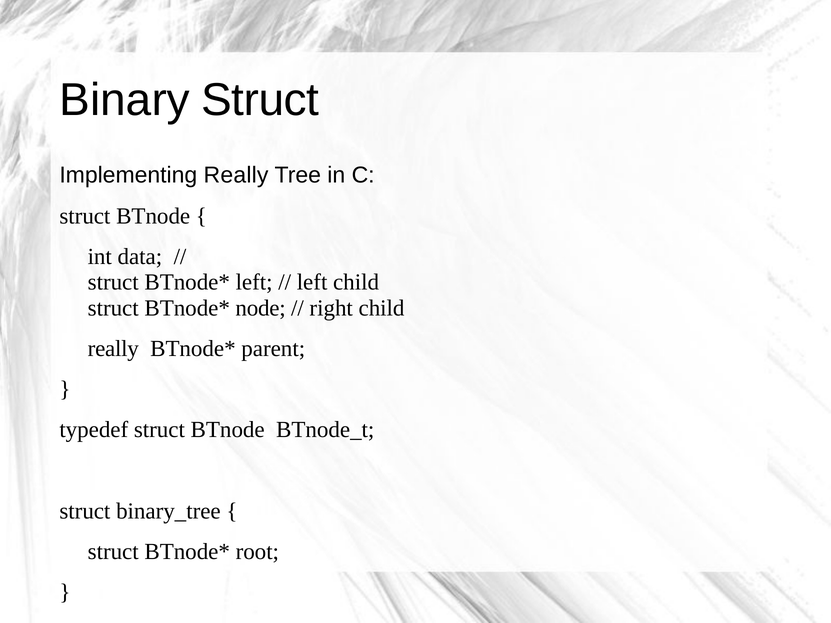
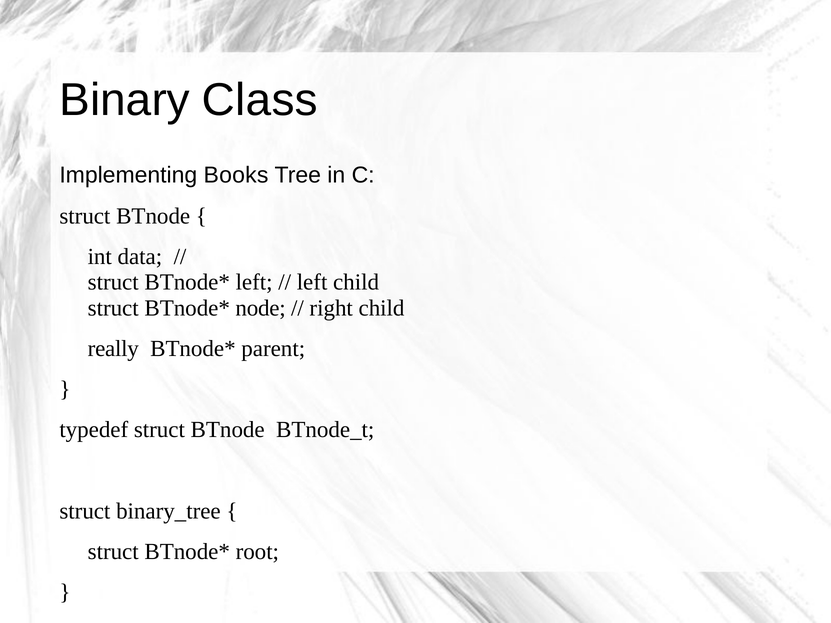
Binary Struct: Struct -> Class (260, 100)
Implementing Really: Really -> Books (236, 175)
